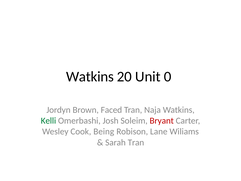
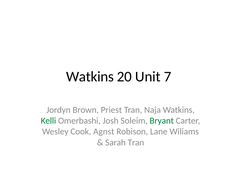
0: 0 -> 7 (168, 77)
Faced: Faced -> Priest (111, 110)
Bryant colour: red -> green (162, 121)
Being: Being -> Agnst (104, 131)
